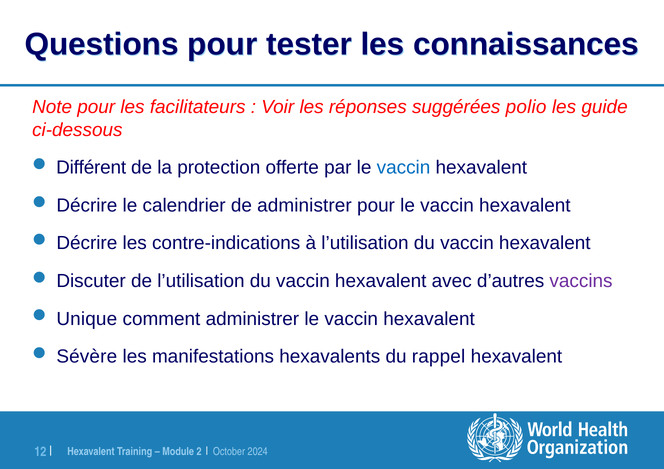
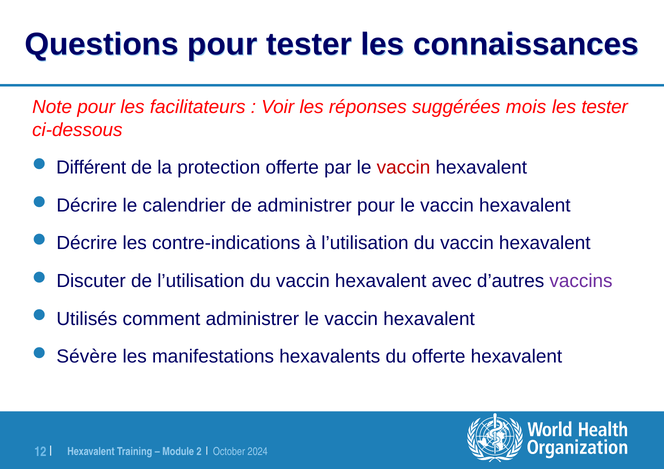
polio: polio -> mois (526, 107)
les guide: guide -> tester (605, 107)
vaccin colour: blue -> red (403, 168)
Unique: Unique -> Utilisés (87, 319)
du rappel: rappel -> offerte (439, 357)
